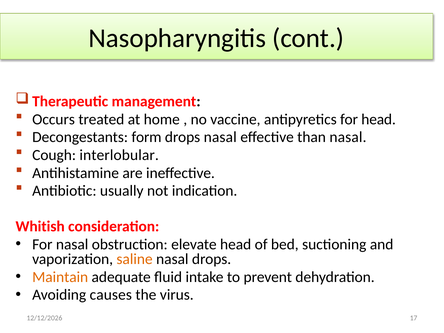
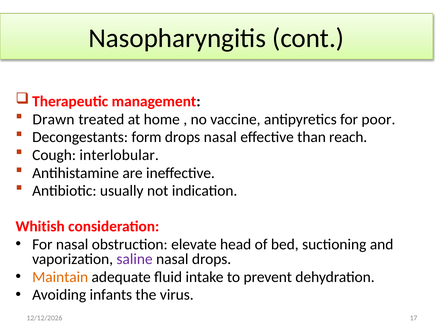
Occurs: Occurs -> Drawn (53, 119)
for head: head -> poor (378, 119)
than nasal: nasal -> reach (348, 137)
saline colour: orange -> purple (135, 259)
causes: causes -> infants (111, 295)
